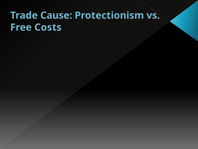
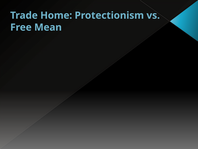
Cause: Cause -> Home (56, 15)
Costs: Costs -> Mean (48, 27)
